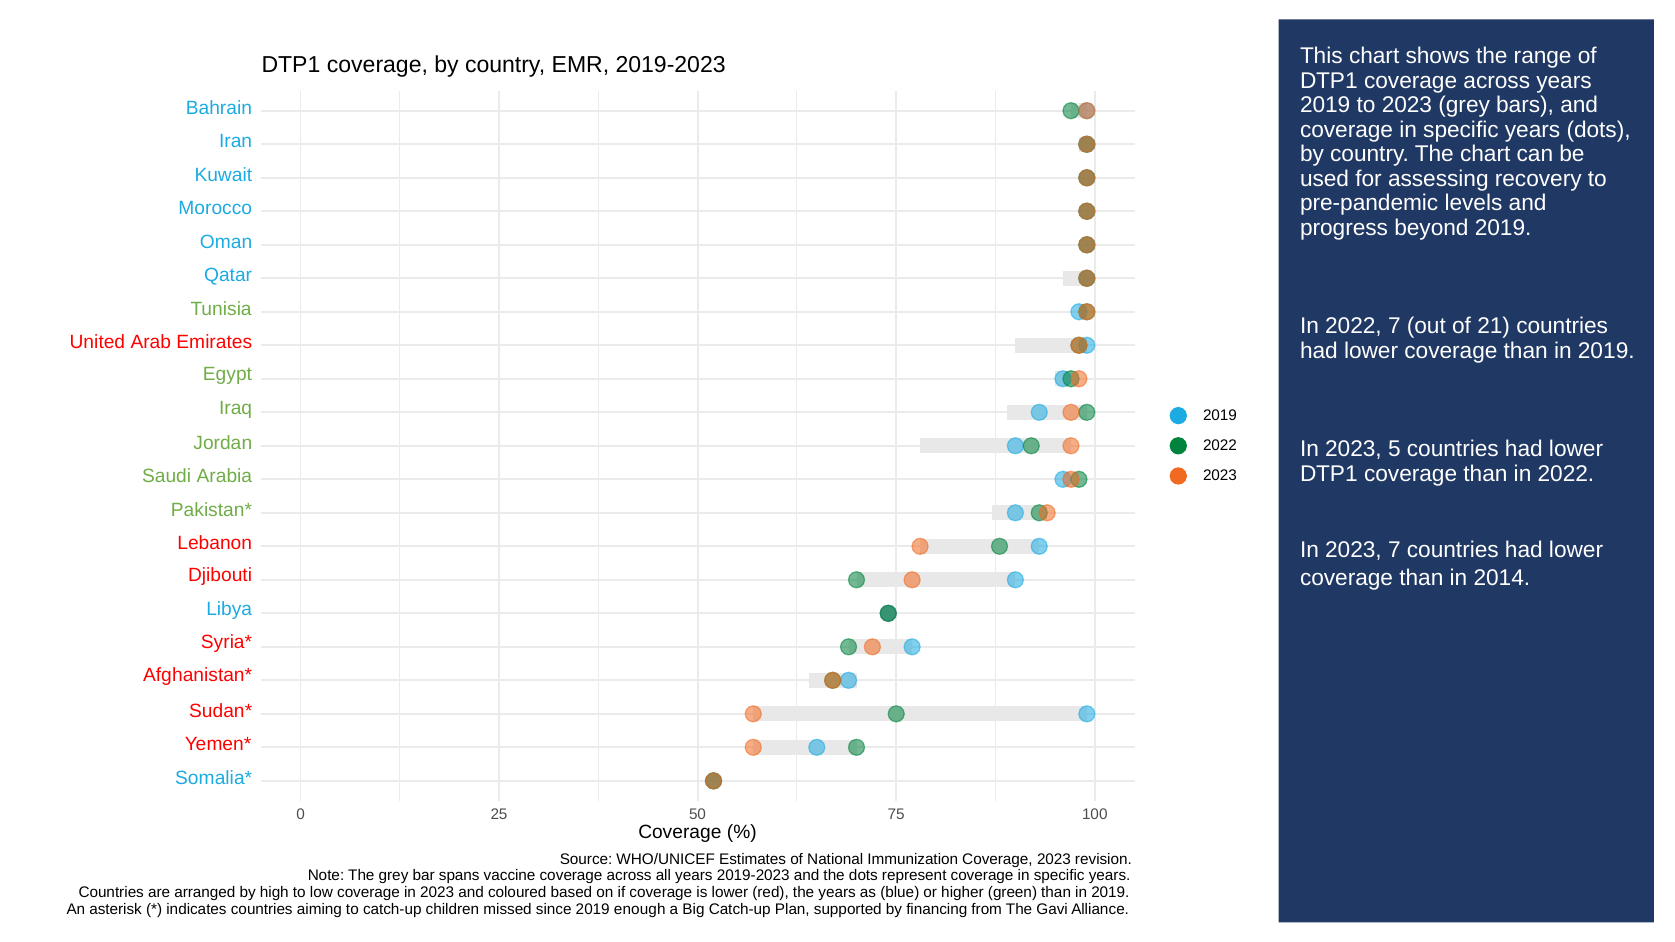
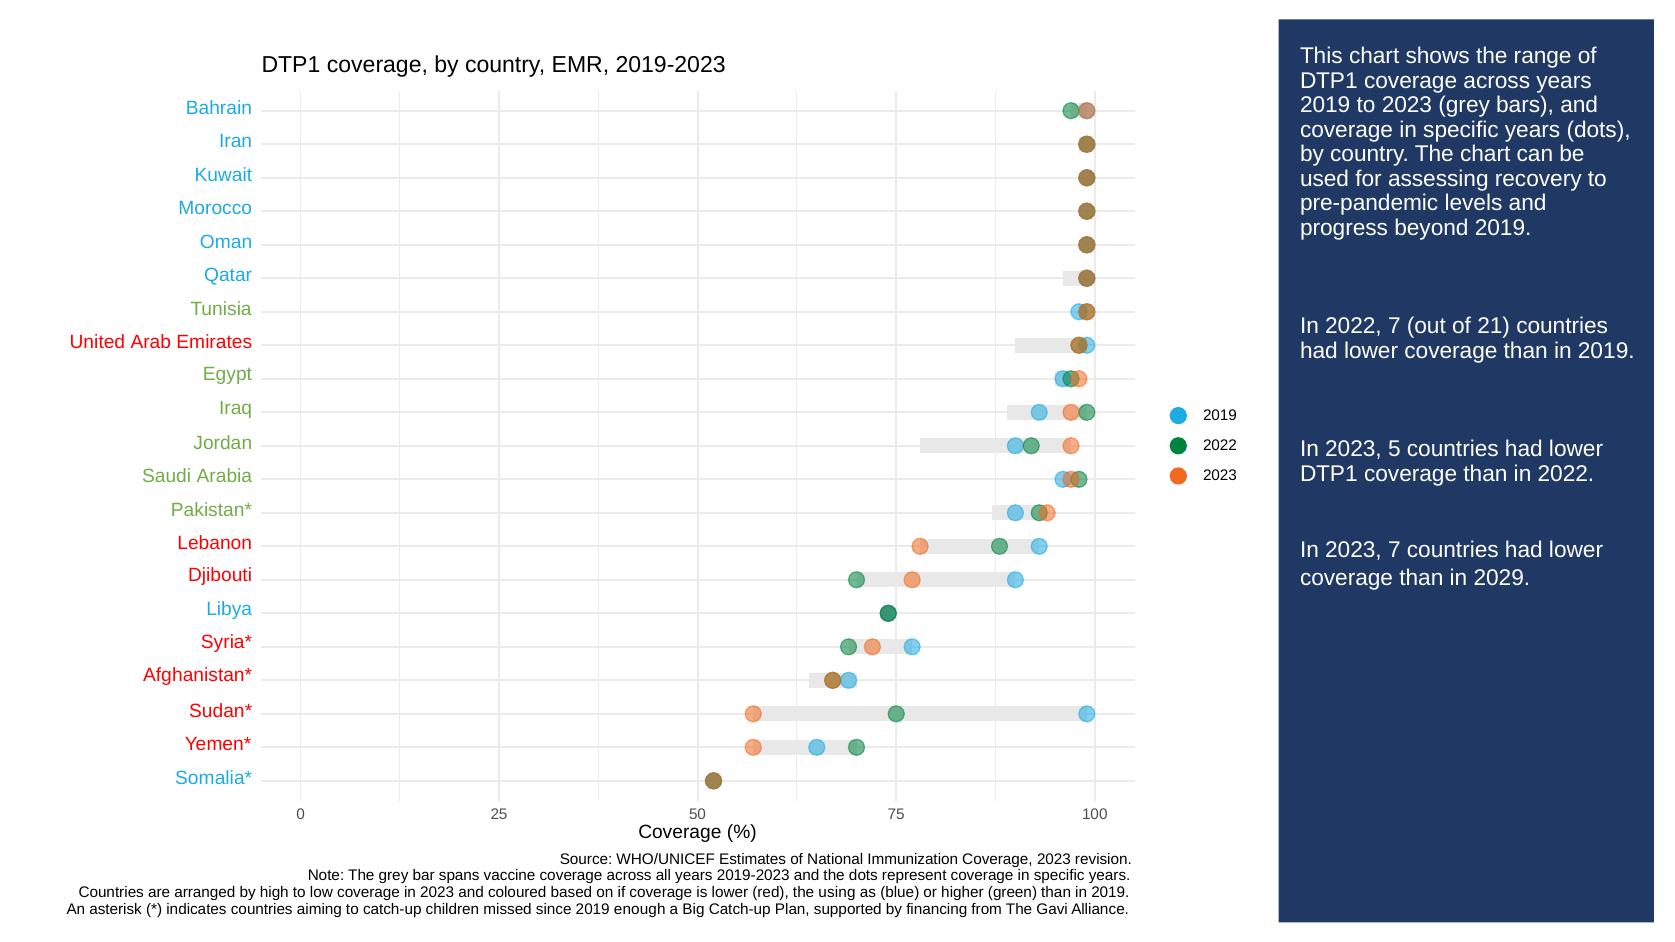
2014: 2014 -> 2029 (1502, 578)
the years: years -> using (837, 893)
